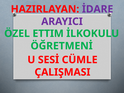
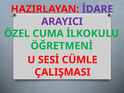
ETTIM: ETTIM -> CUMA (48, 34)
